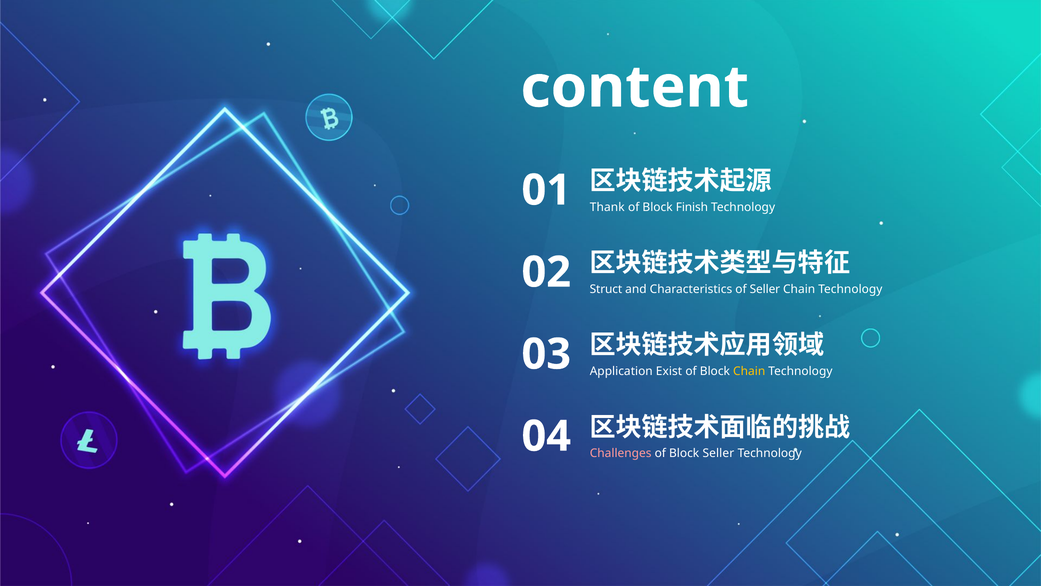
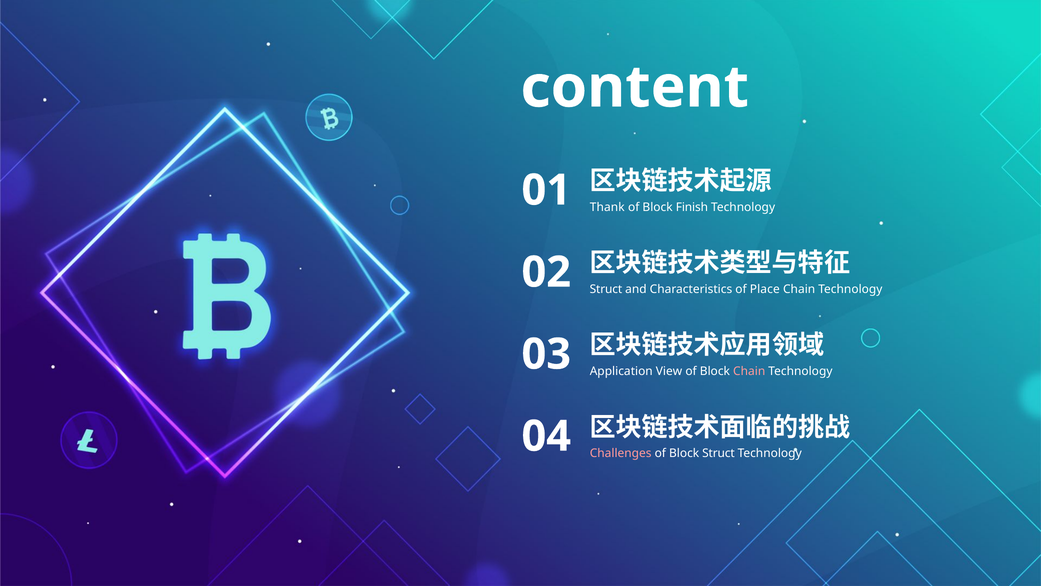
of Seller: Seller -> Place (765, 289)
Exist: Exist -> View (669, 371)
Chain colour: yellow -> pink (749, 371)
Block Seller: Seller -> Struct (718, 453)
